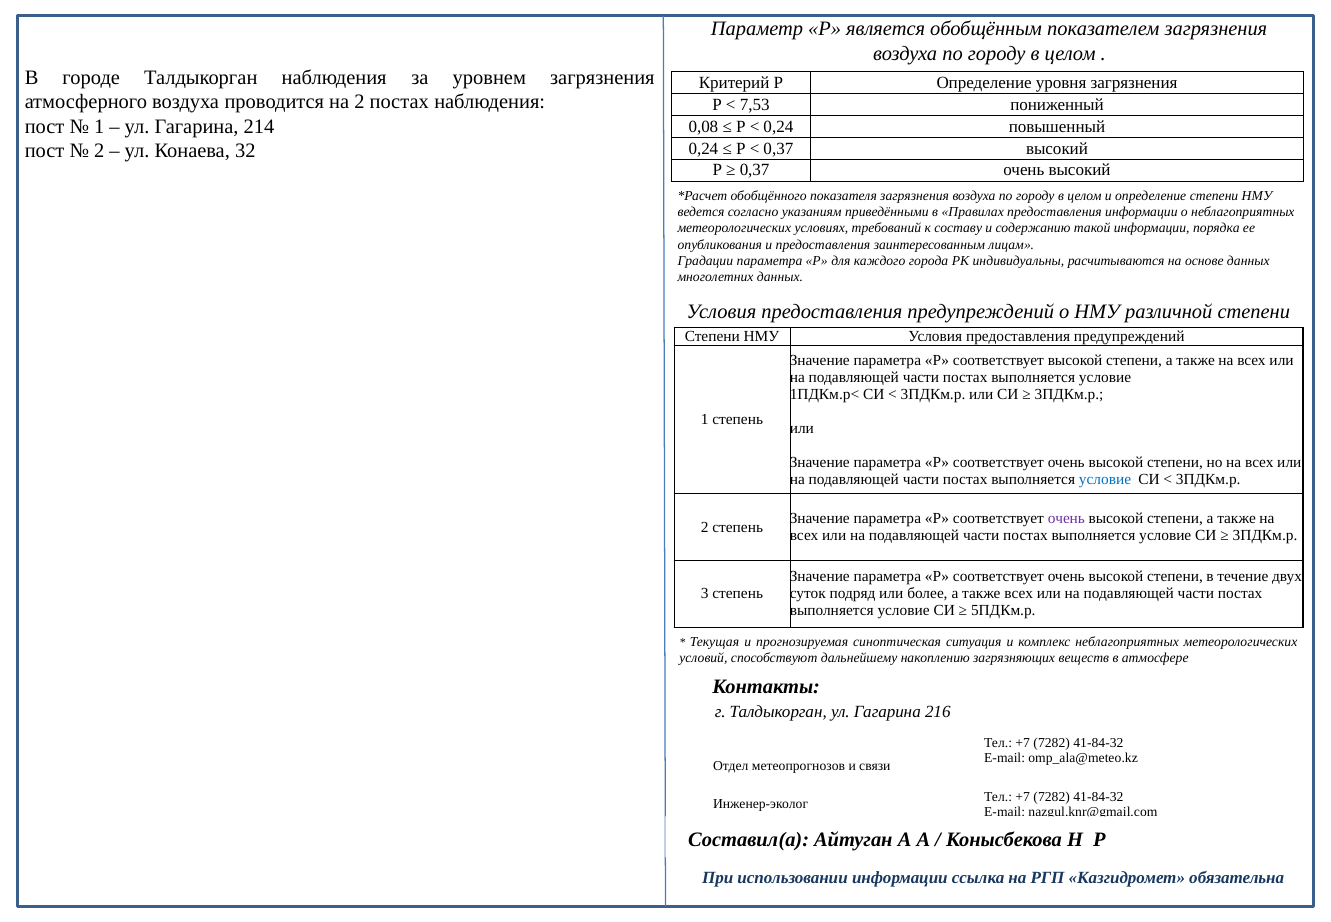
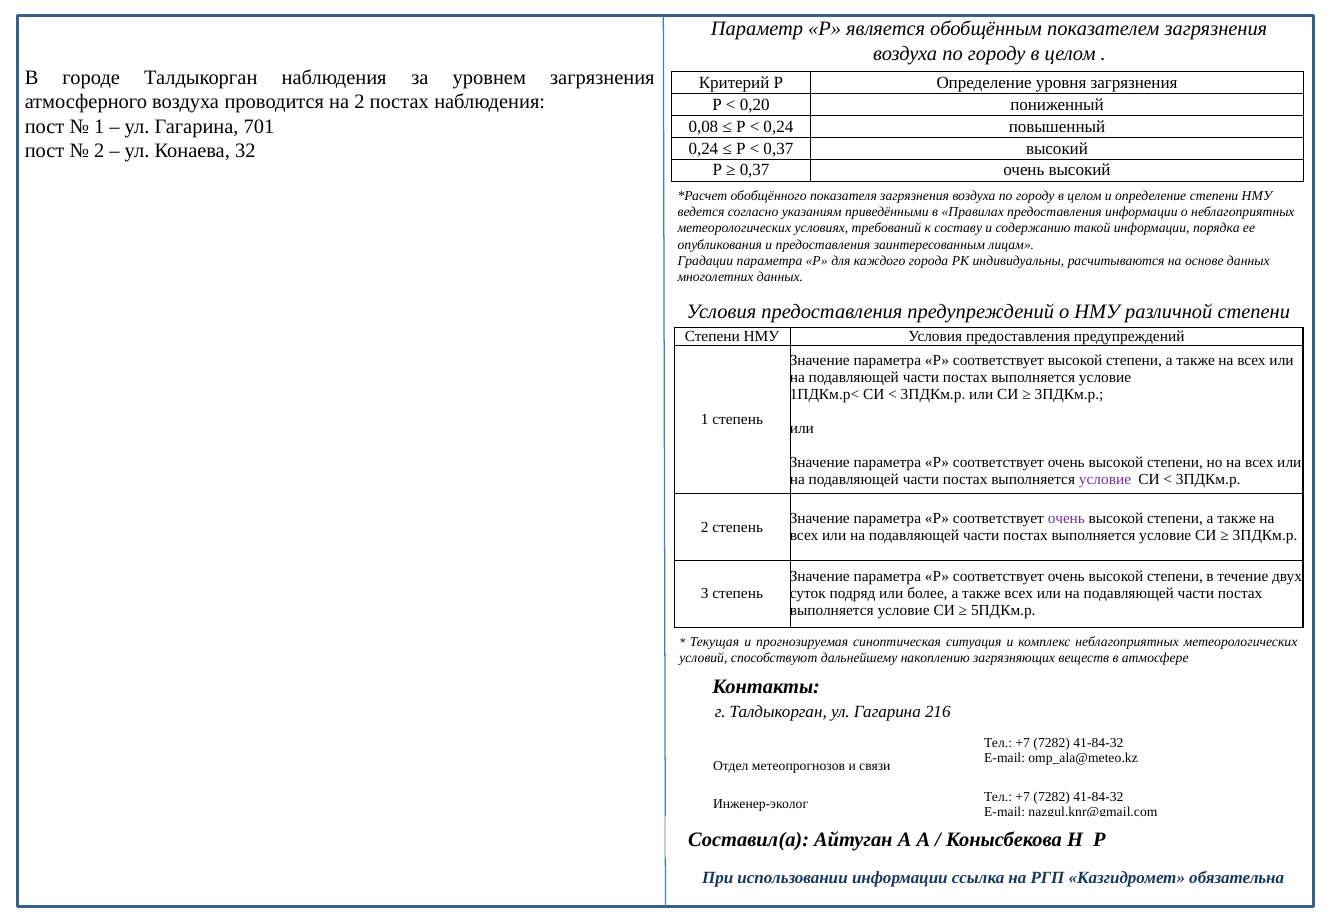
7,53: 7,53 -> 0,20 (755, 104)
214: 214 -> 701 (259, 126)
условие colour: blue -> purple (1105, 479)
